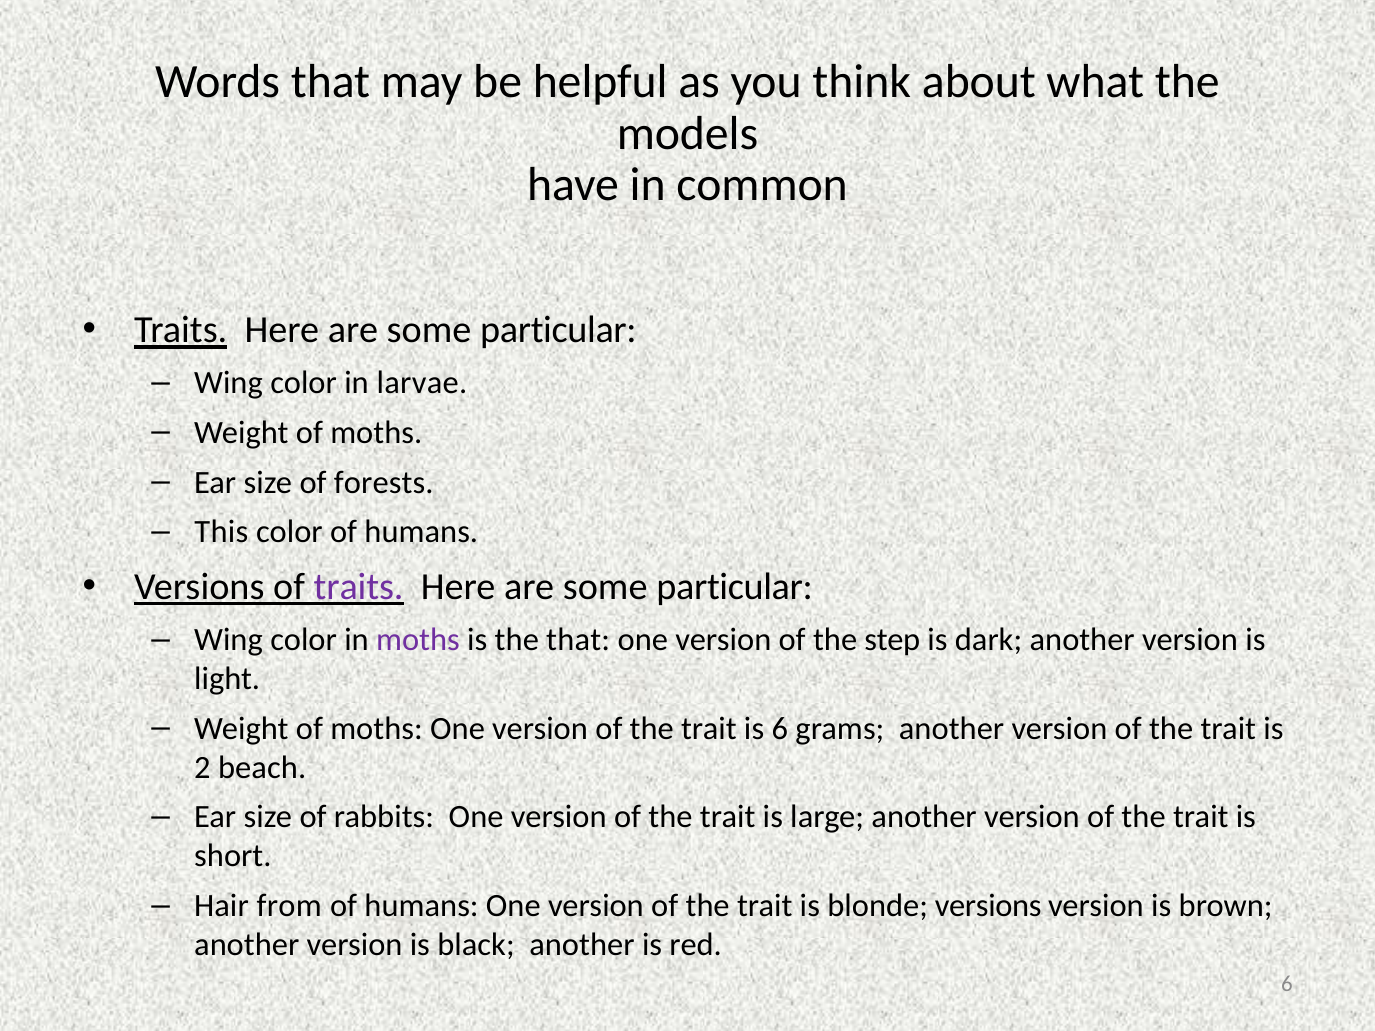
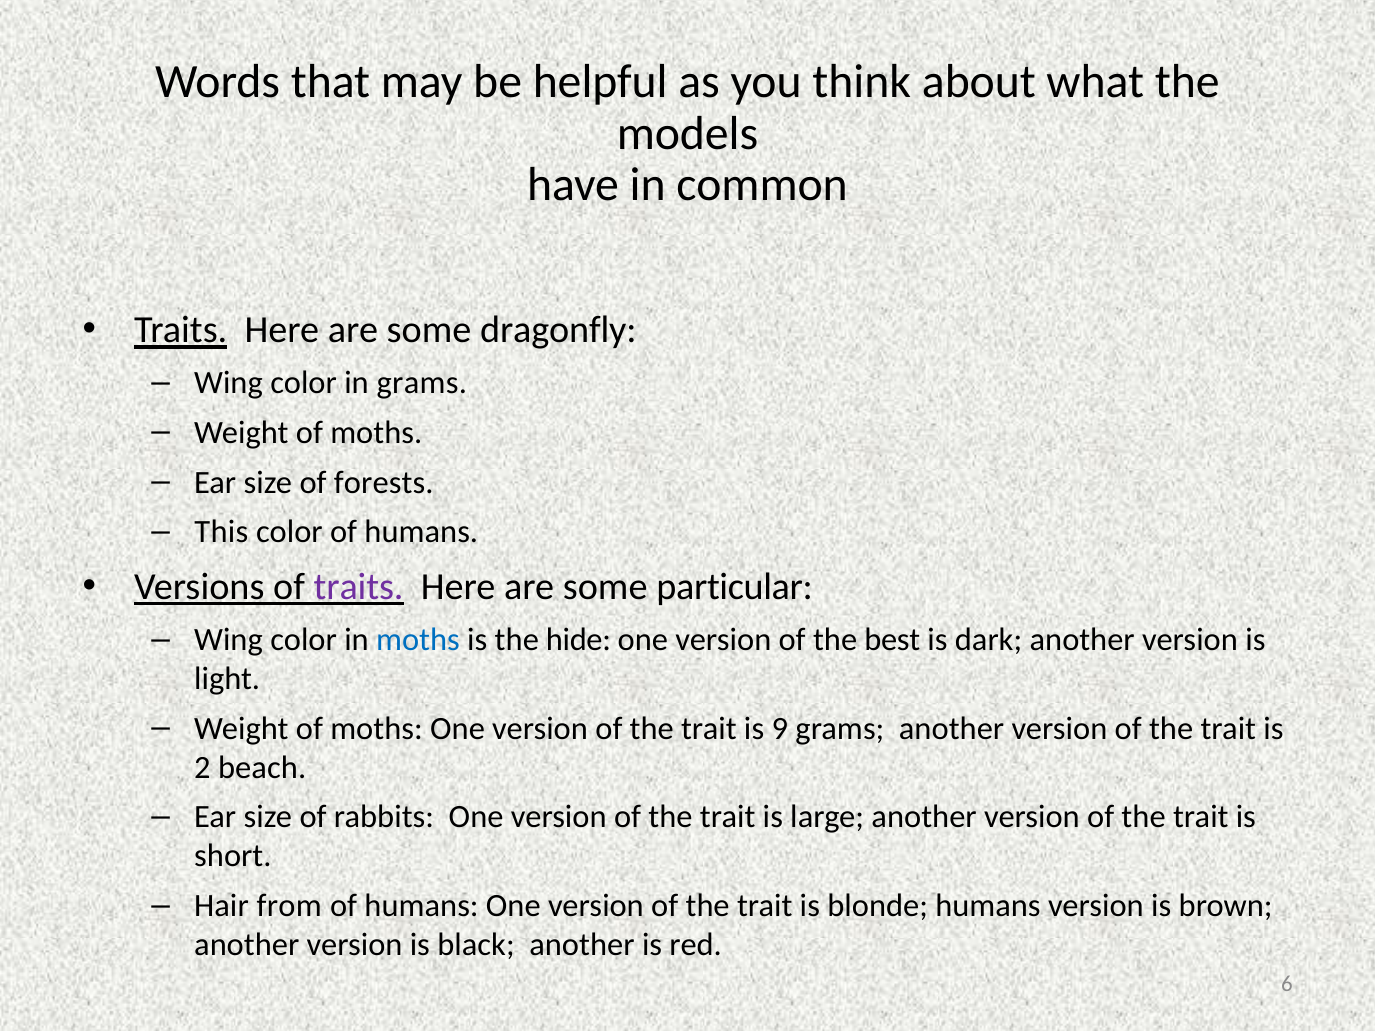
particular: particular -> dragonfly (558, 330)
in larvae: larvae -> grams (422, 383)
moths colour: purple -> blue (418, 640)
the that: that -> hide (578, 640)
step: step -> best (892, 640)
is 6: 6 -> 9 (780, 729)
blonde versions: versions -> humans (988, 906)
